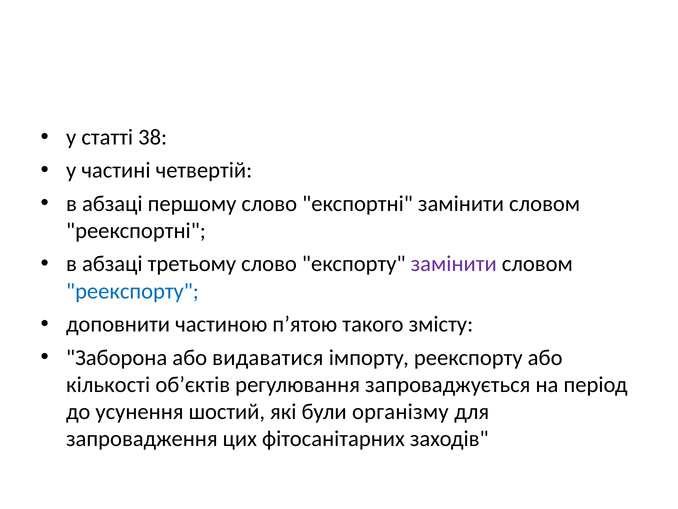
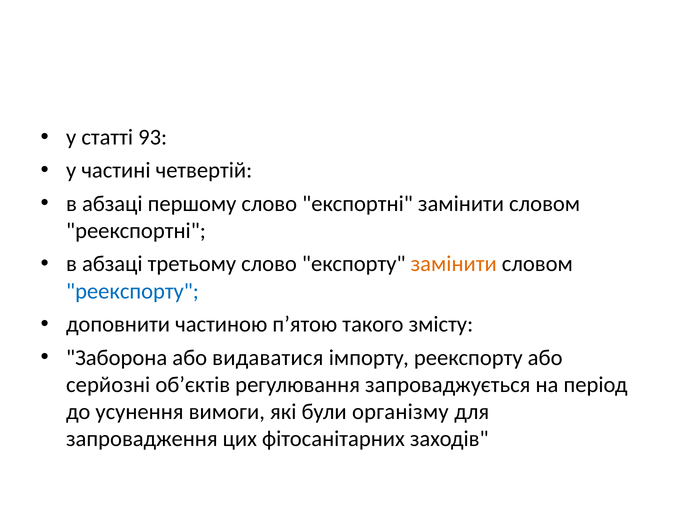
38: 38 -> 93 (153, 137)
замінити colour: purple -> orange (454, 264)
кількості: кількості -> серйозні (108, 384)
шостий: шостий -> вимоги (227, 411)
